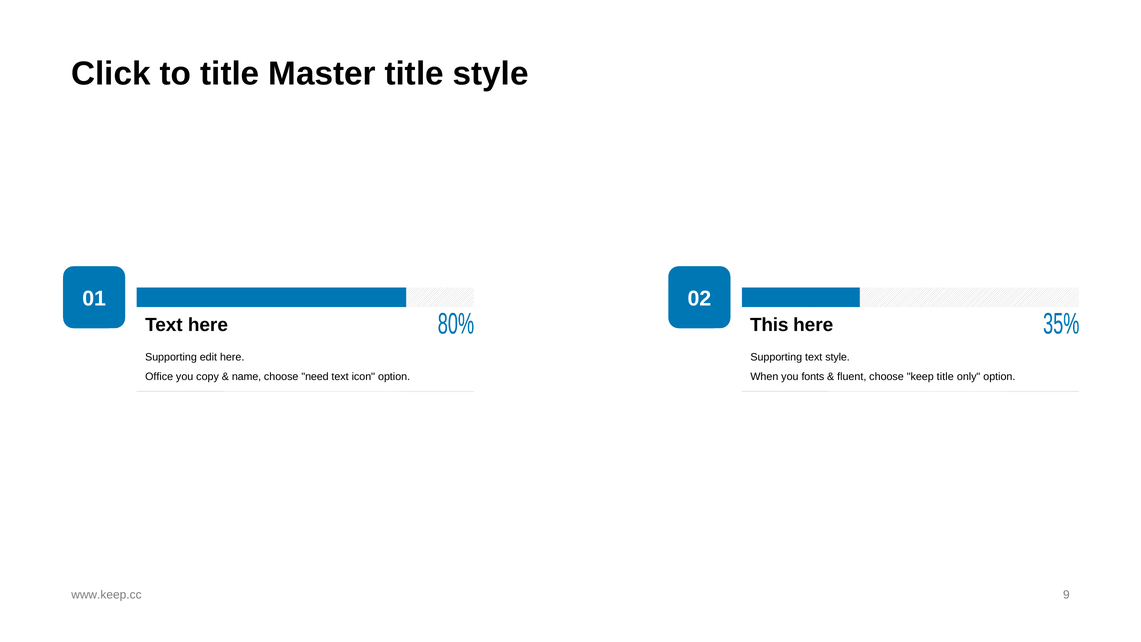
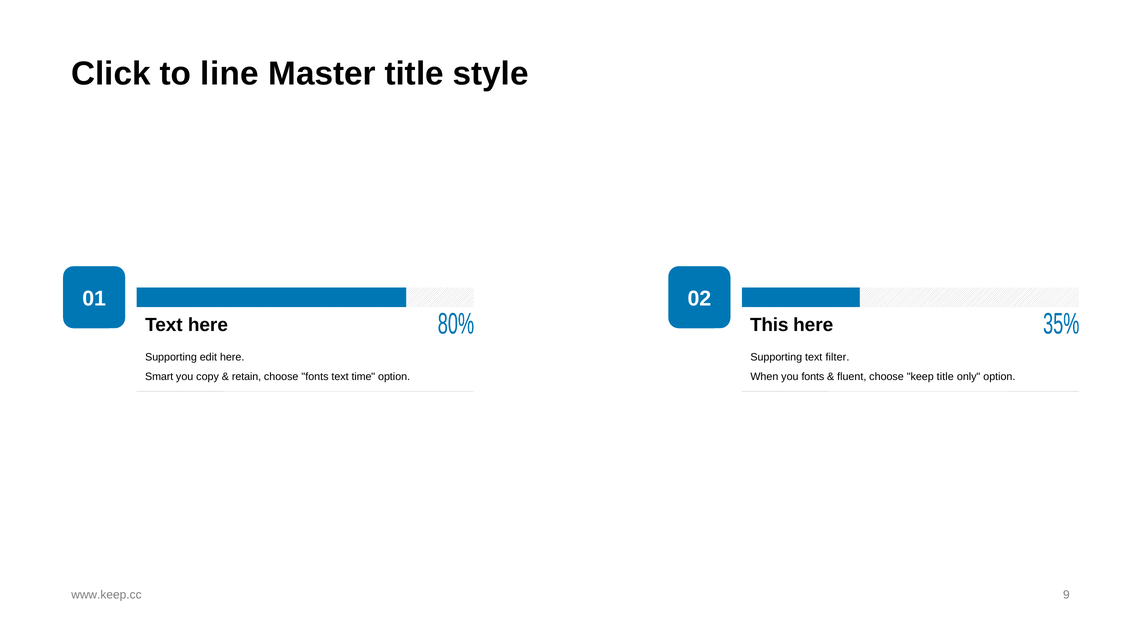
to title: title -> line (230, 74)
text style: style -> filter (837, 357)
Office: Office -> Smart (159, 377)
name: name -> retain (247, 377)
choose need: need -> fonts (315, 377)
icon: icon -> time (363, 377)
